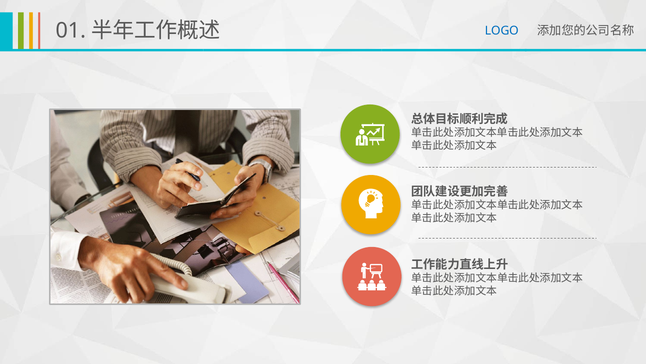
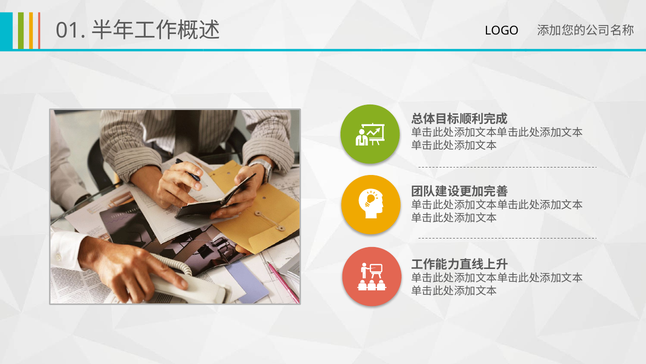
LOGO colour: blue -> black (502, 31)
